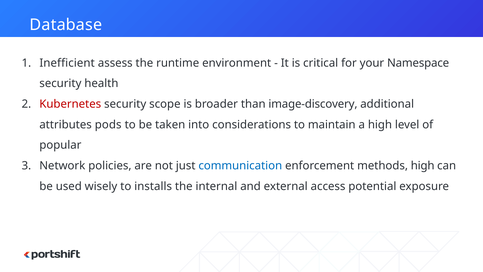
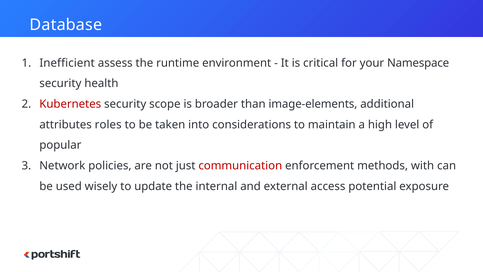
image-discovery: image-discovery -> image-elements (313, 104)
pods: pods -> roles (108, 124)
communication colour: blue -> red (240, 166)
methods high: high -> with (423, 166)
installs: installs -> update (153, 186)
